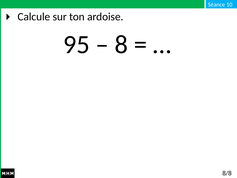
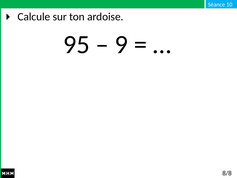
8: 8 -> 9 (121, 44)
